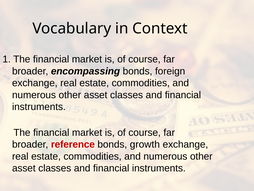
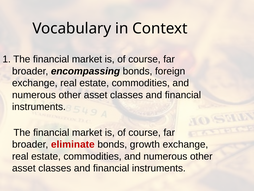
reference: reference -> eliminate (73, 144)
